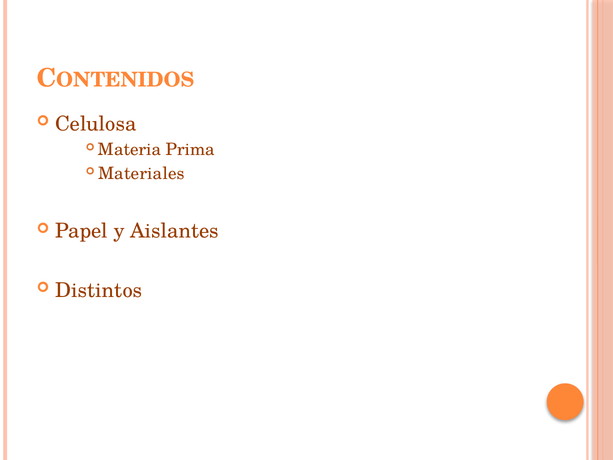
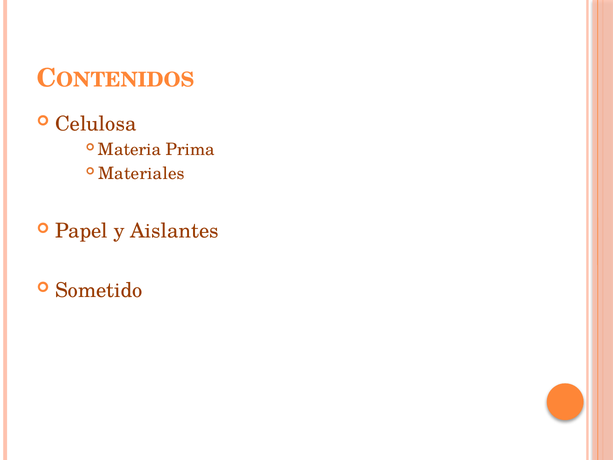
Distintos: Distintos -> Sometido (99, 290)
